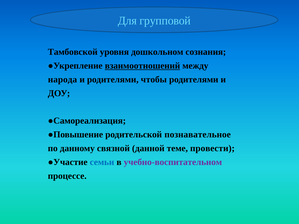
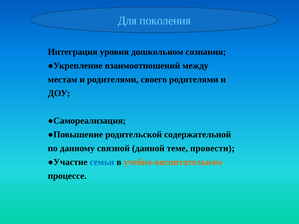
групповой: групповой -> поколения (165, 21)
Тамбовской: Тамбовской -> Интеграция (73, 52)
взаимоотношений underline: present -> none (142, 66)
народа: народа -> местам (63, 80)
чтобы: чтобы -> своего (154, 80)
познавательное: познавательное -> содержательной (198, 135)
учебно-воспитательном colour: purple -> orange (173, 162)
